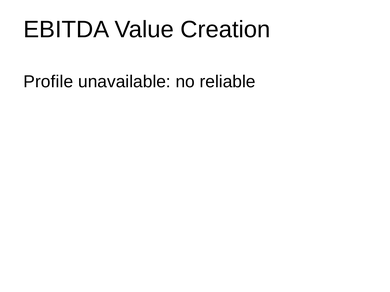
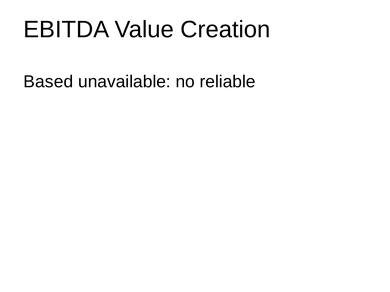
Profile: Profile -> Based (48, 82)
